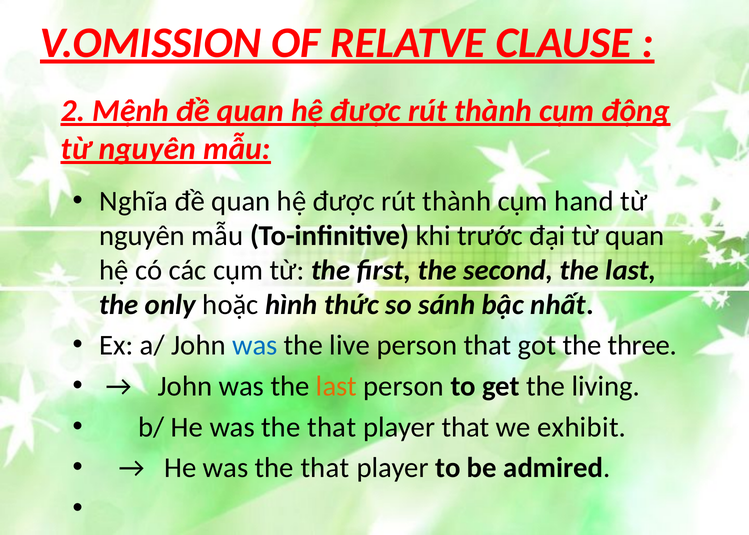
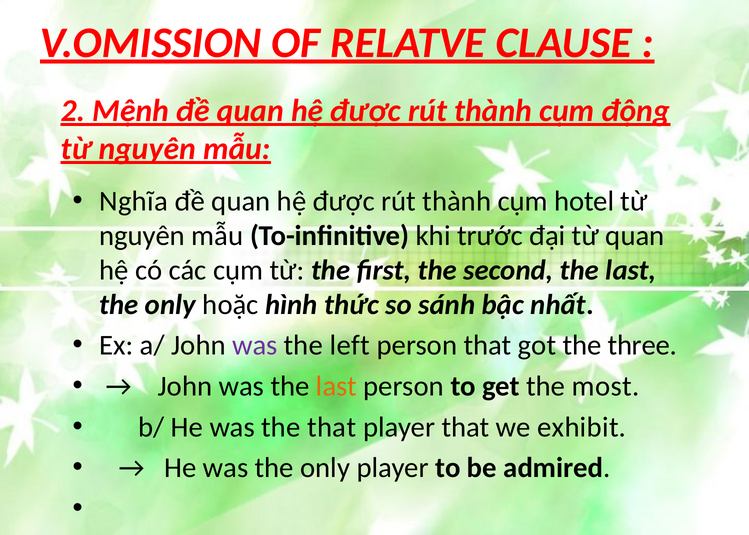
hand: hand -> hotel (584, 201)
was colour: blue -> purple (255, 345)
live: live -> left (350, 345)
living: living -> most (606, 386)
that: that -> only (325, 468)
